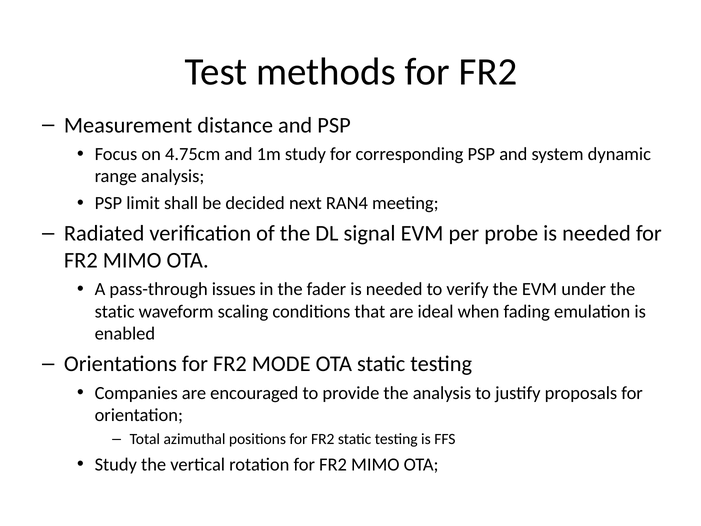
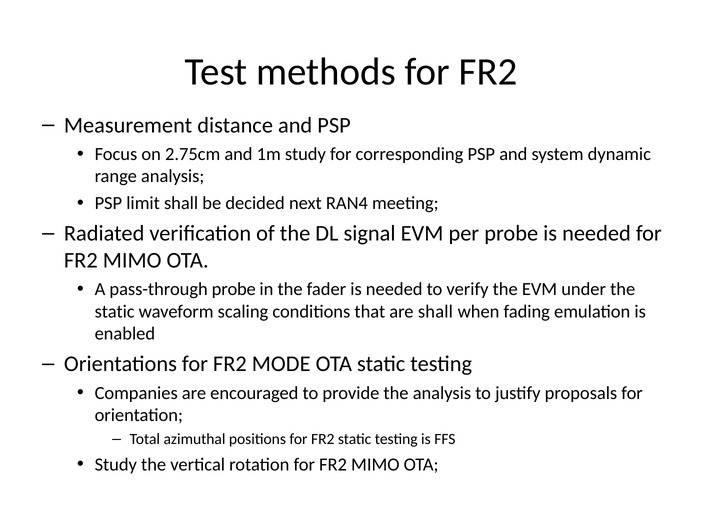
4.75cm: 4.75cm -> 2.75cm (193, 154)
pass-through issues: issues -> probe (234, 289)
are ideal: ideal -> shall (435, 311)
